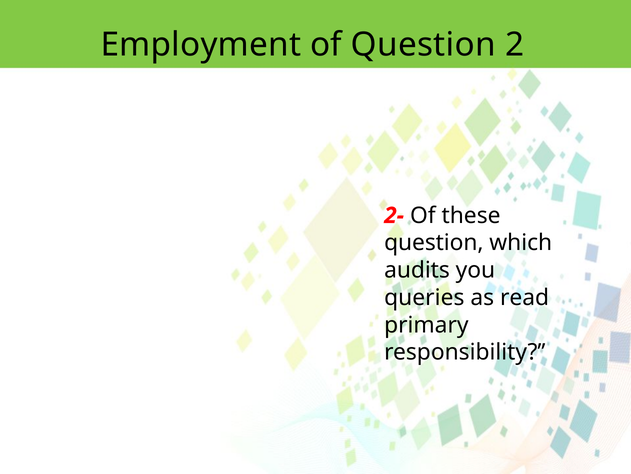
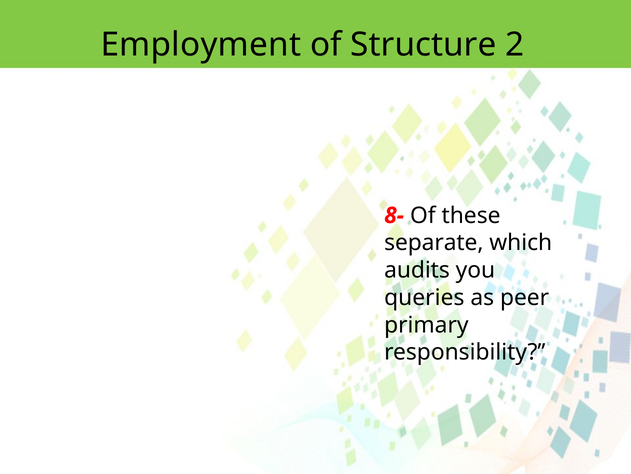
of Question: Question -> Structure (423, 45)
2-: 2- -> 8- (394, 215)
question: question -> separate (434, 243)
read: read -> peer (525, 297)
